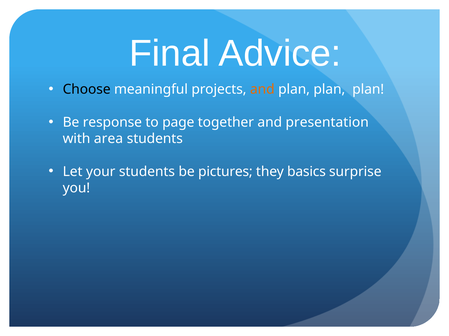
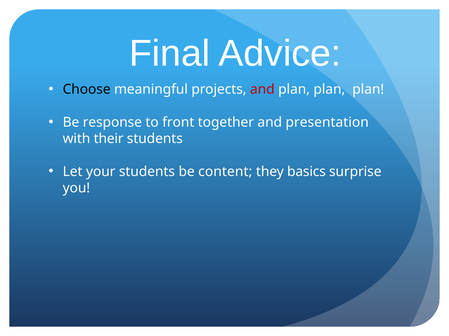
and colour: orange -> red (262, 90)
page: page -> front (178, 123)
area: area -> their (109, 139)
pictures: pictures -> content (225, 172)
